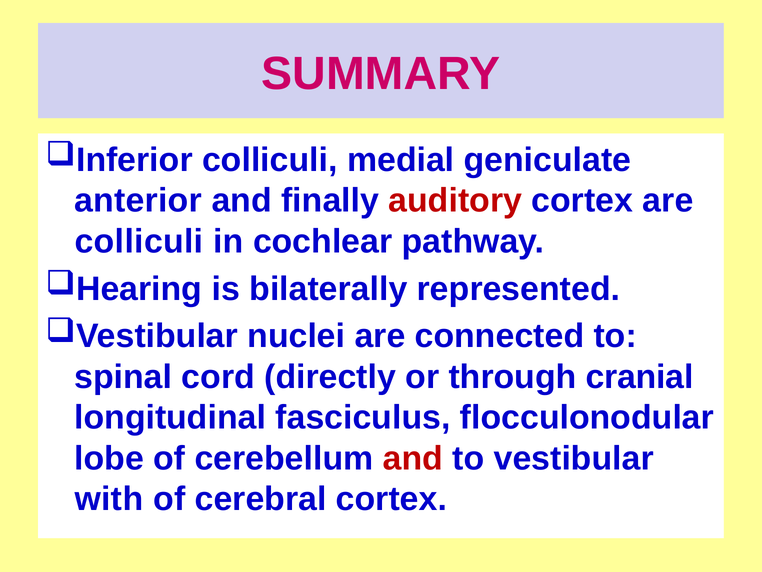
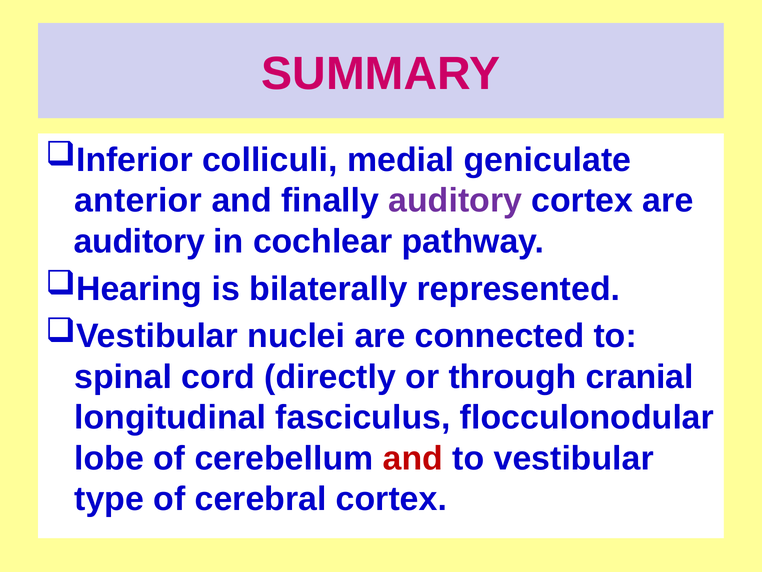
auditory colour: red -> purple (455, 201)
colliculi: colliculi -> auditory (139, 241)
with: with -> type (109, 499)
